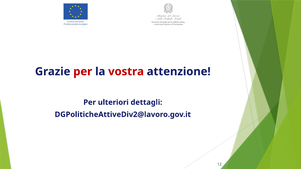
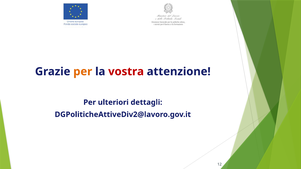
per colour: red -> orange (83, 72)
